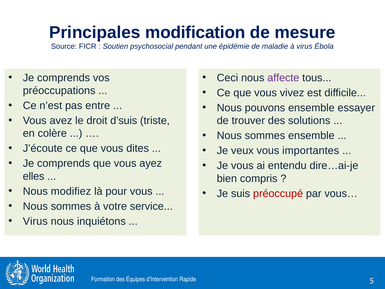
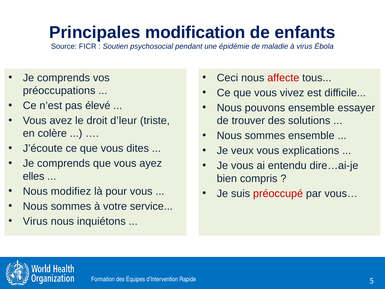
mesure: mesure -> enfants (305, 32)
affecte colour: purple -> red (283, 78)
entre: entre -> élevé (98, 106)
d’suis: d’suis -> d’leur (124, 120)
importantes: importantes -> explications (311, 150)
